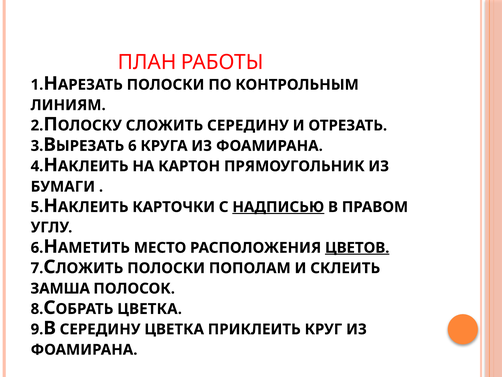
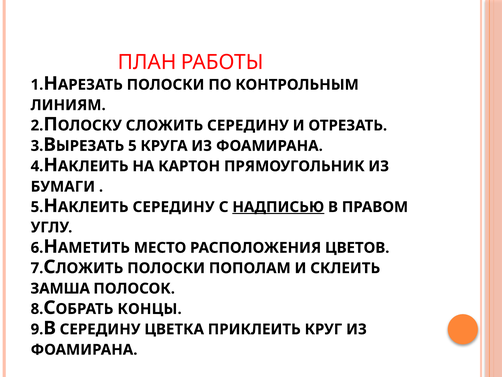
6: 6 -> 5 (132, 146)
КАРТОЧКИ: КАРТОЧКИ -> СЕРЕДИНУ (174, 207)
ЦВЕТОВ underline: present -> none (357, 247)
ЦВЕТКА: ЦВЕТКА -> КОНЦЫ (150, 309)
